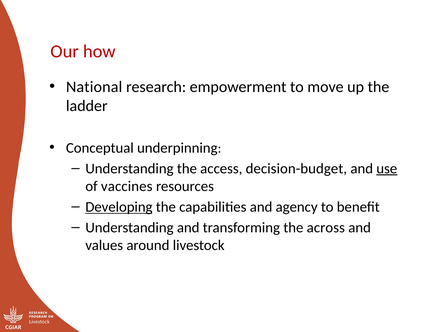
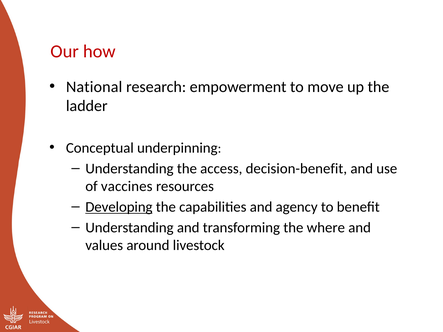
decision-budget: decision-budget -> decision-benefit (296, 169)
use underline: present -> none (387, 169)
across: across -> where (326, 228)
